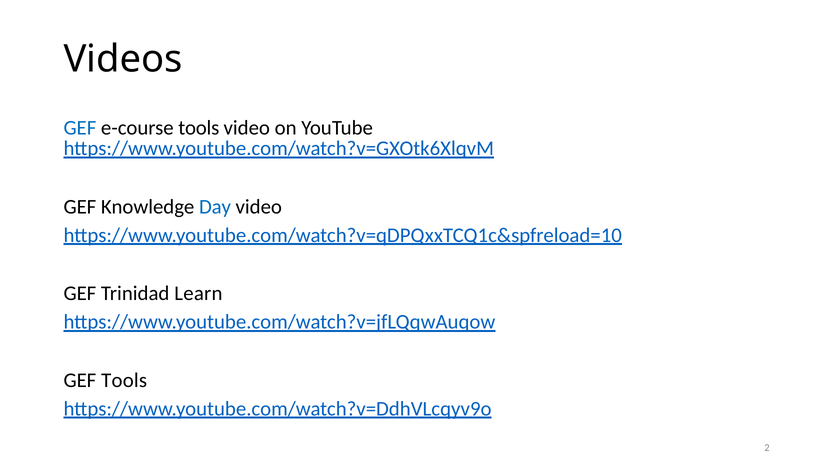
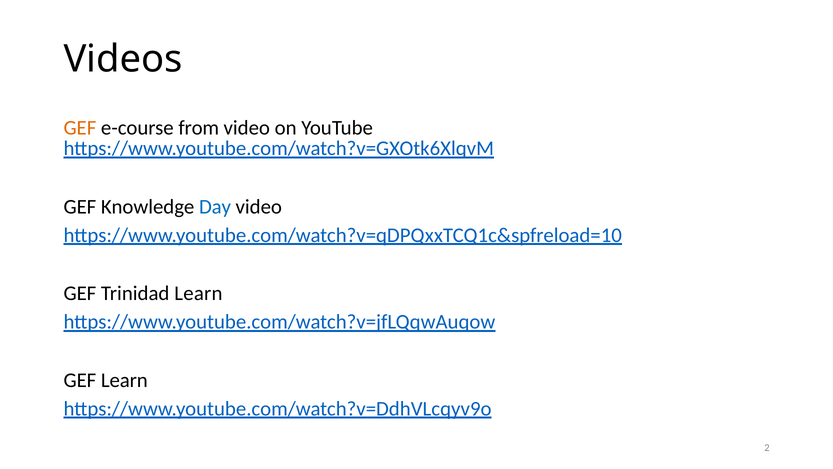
GEF colour: blue -> orange (80, 128)
e-course tools: tools -> from (199, 128)
GEF Tools: Tools -> Learn (124, 380)
